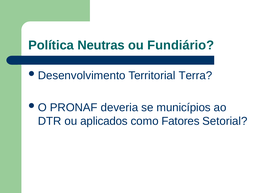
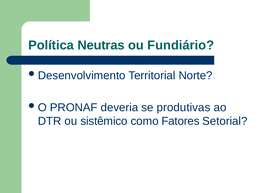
Terra: Terra -> Norte (196, 75)
municípios: municípios -> produtivas (184, 107)
aplicados: aplicados -> sistêmico (104, 121)
